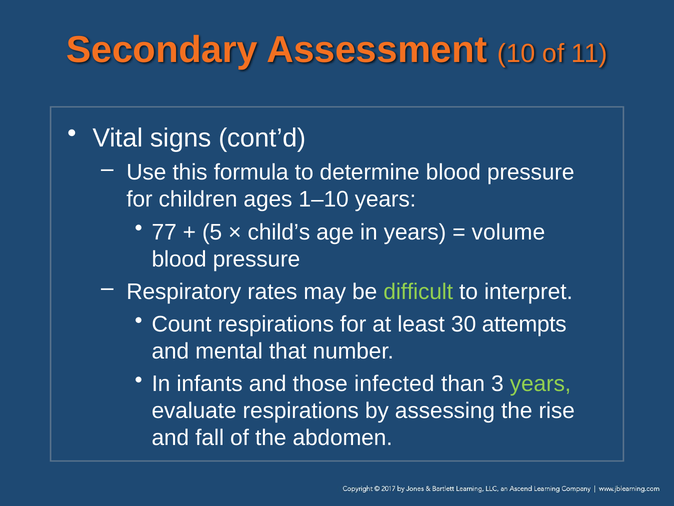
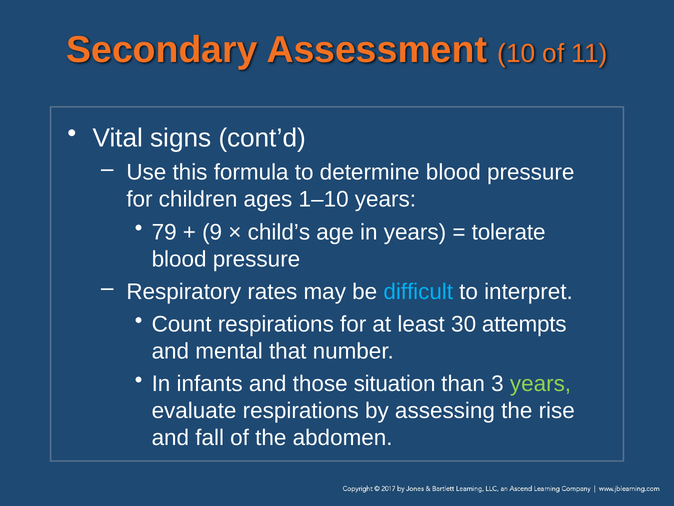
77: 77 -> 79 (164, 232)
5: 5 -> 9 (212, 232)
volume: volume -> tolerate (509, 232)
difficult colour: light green -> light blue (418, 291)
infected: infected -> situation (395, 384)
